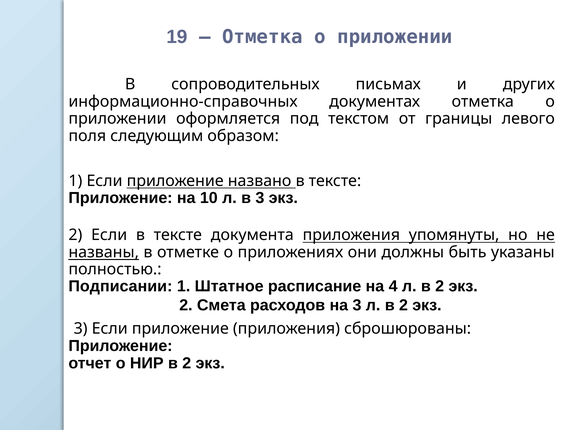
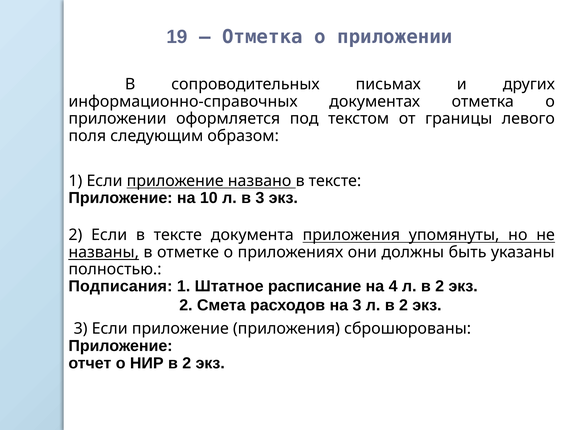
Подписании: Подписании -> Подписания (120, 287)
